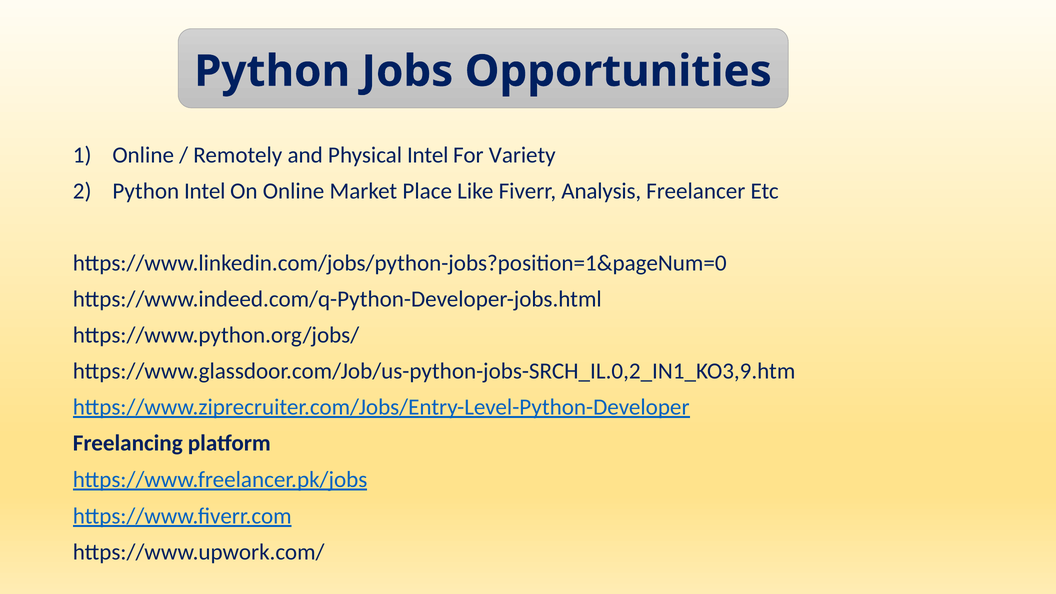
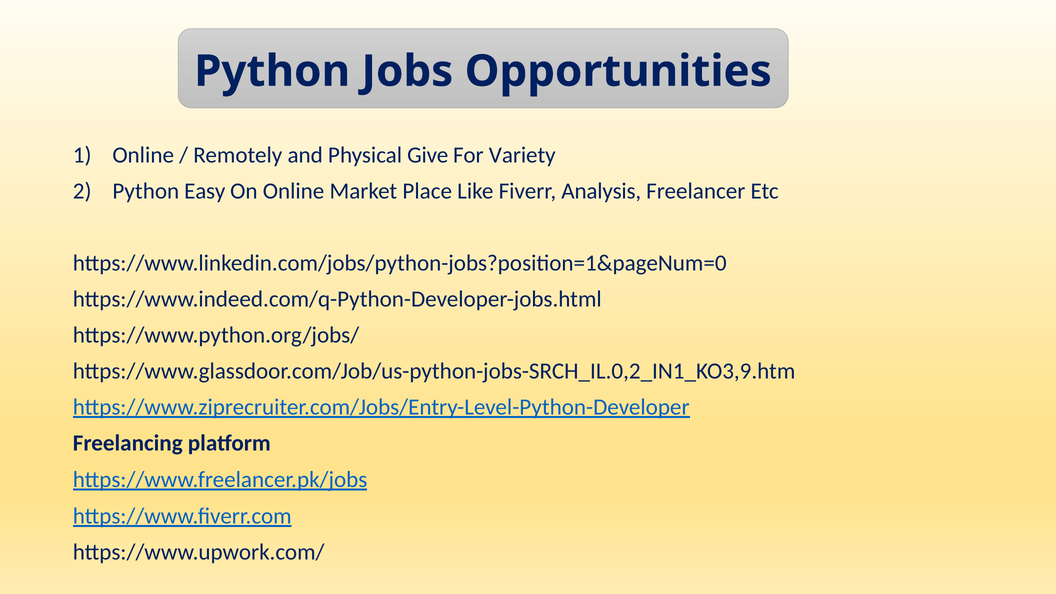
Physical Intel: Intel -> Give (428, 155)
Python Intel: Intel -> Easy (205, 191)
